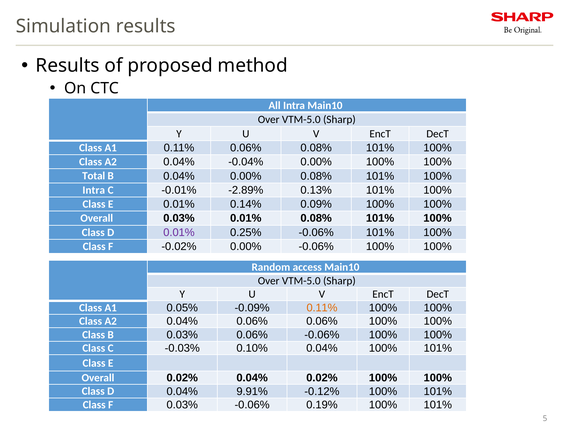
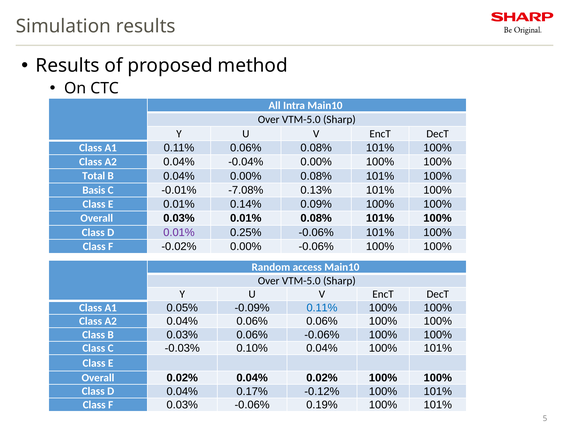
Intra: Intra -> Basis (94, 190)
-2.89%: -2.89% -> -7.08% (246, 190)
0.11% colour: orange -> blue (322, 308)
9.91%: 9.91% -> 0.17% (252, 391)
